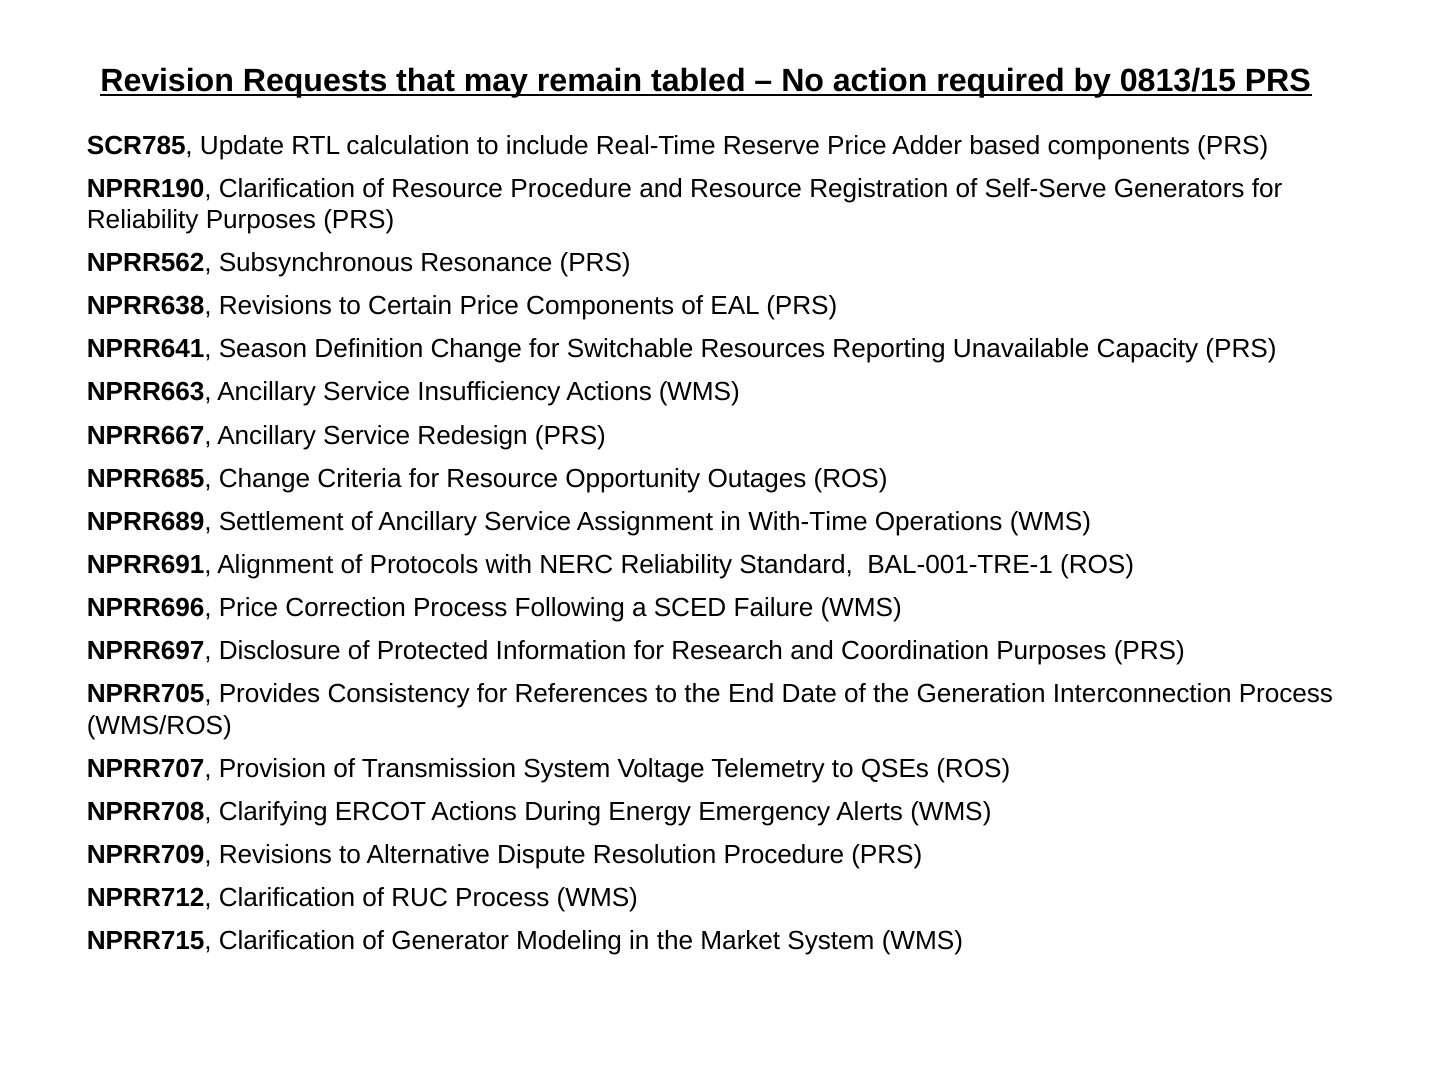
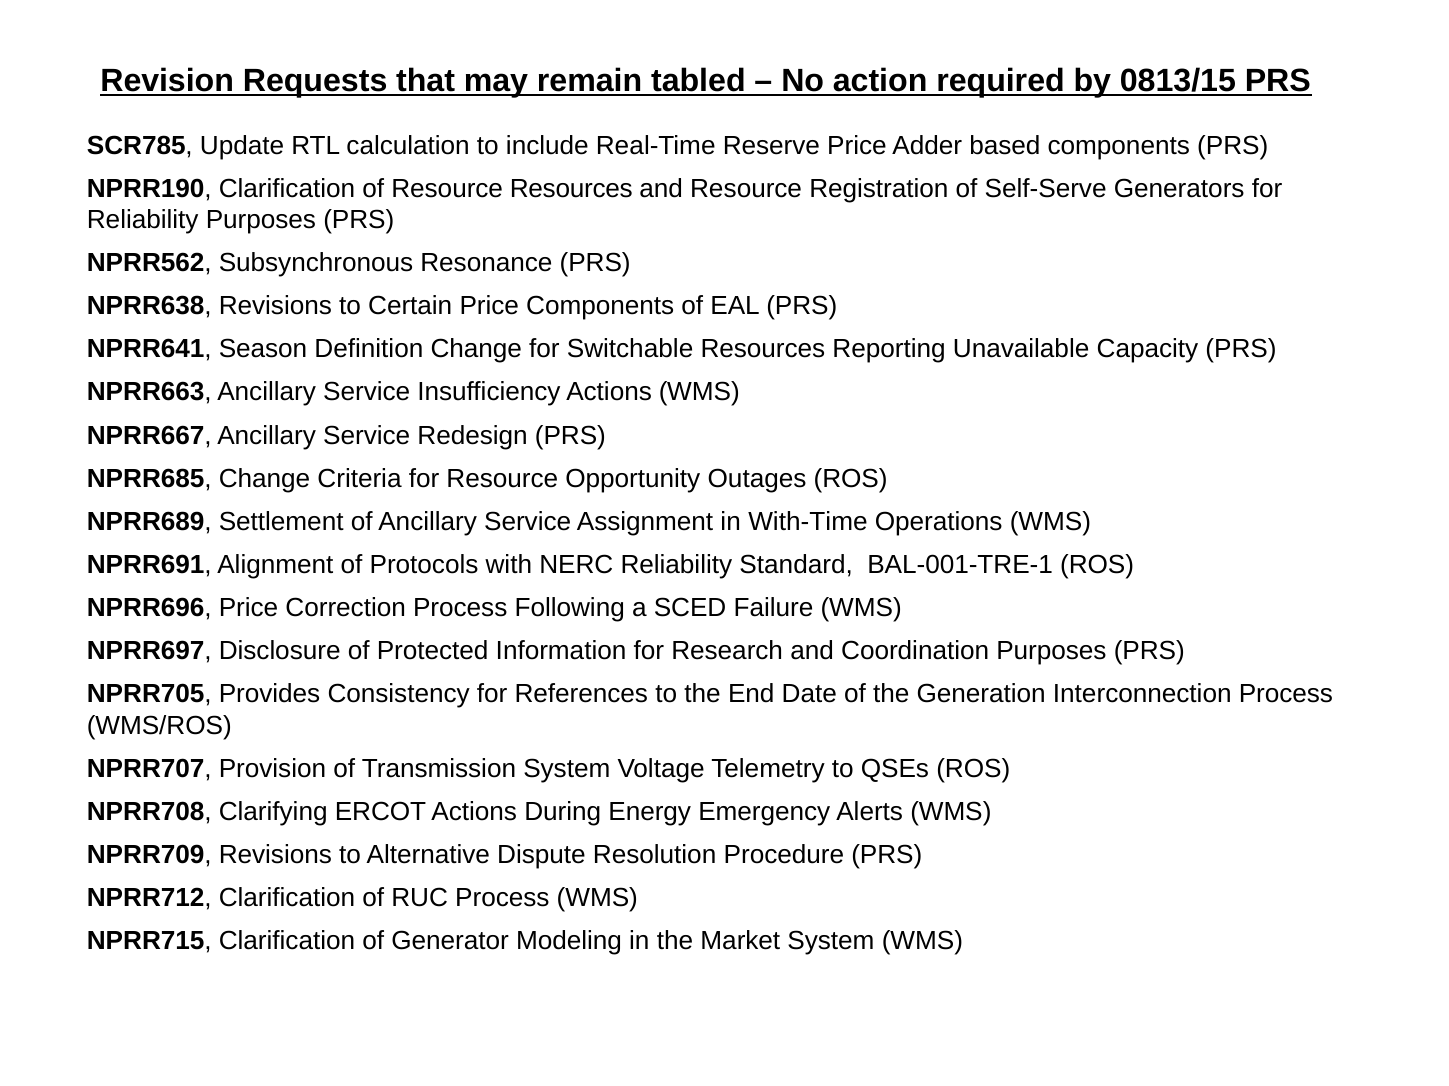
Resource Procedure: Procedure -> Resources (571, 189)
